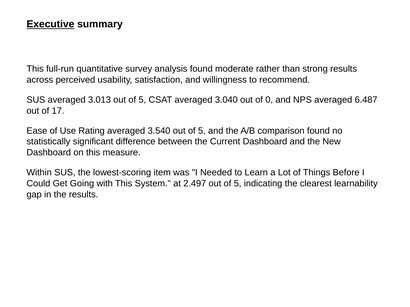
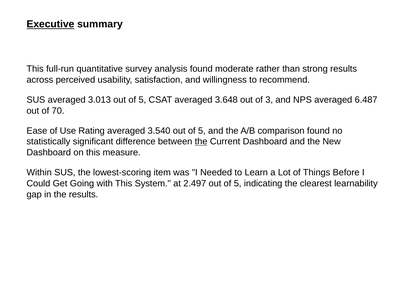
3.040: 3.040 -> 3.648 (226, 100)
0: 0 -> 3 (269, 100)
17: 17 -> 70 (58, 111)
the underline: none -> present (201, 142)
